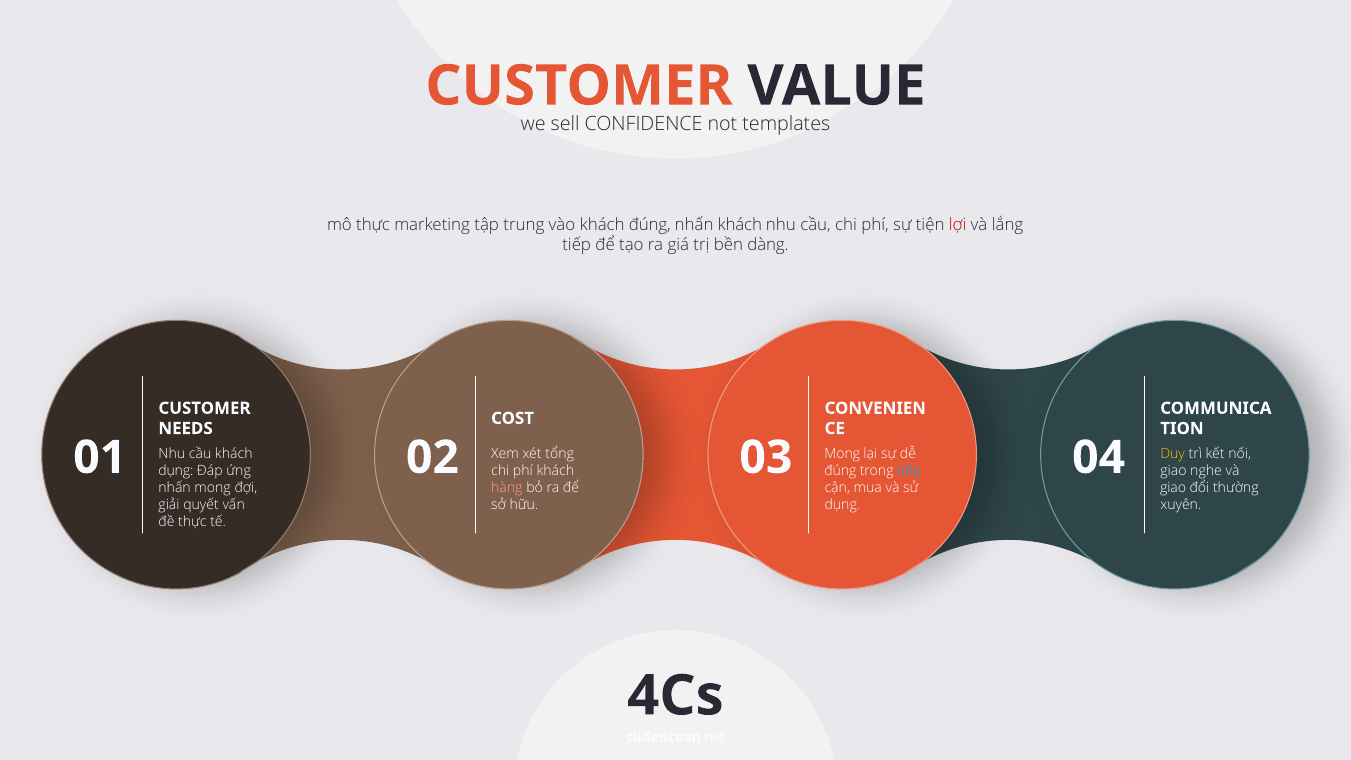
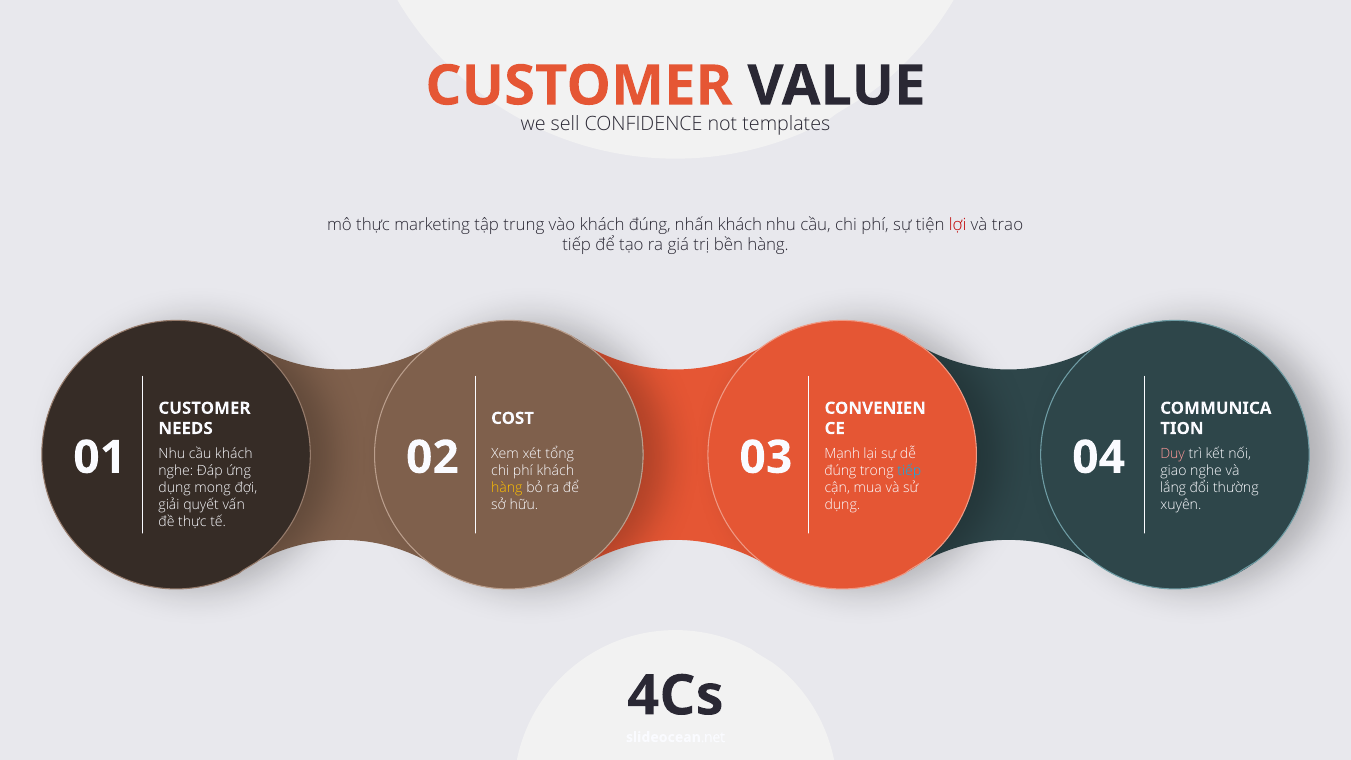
lắng: lắng -> trao (1007, 225)
bền dàng: dàng -> hàng (768, 245)
03 Mong: Mong -> Mạnh (842, 454)
Duy colour: yellow -> pink (1173, 454)
dụng: dụng -> nghe (176, 471)
nhấn: nhấn -> dụng (175, 488)
hàng colour: pink -> yellow (507, 488)
giao: giao -> lắng (1173, 488)
